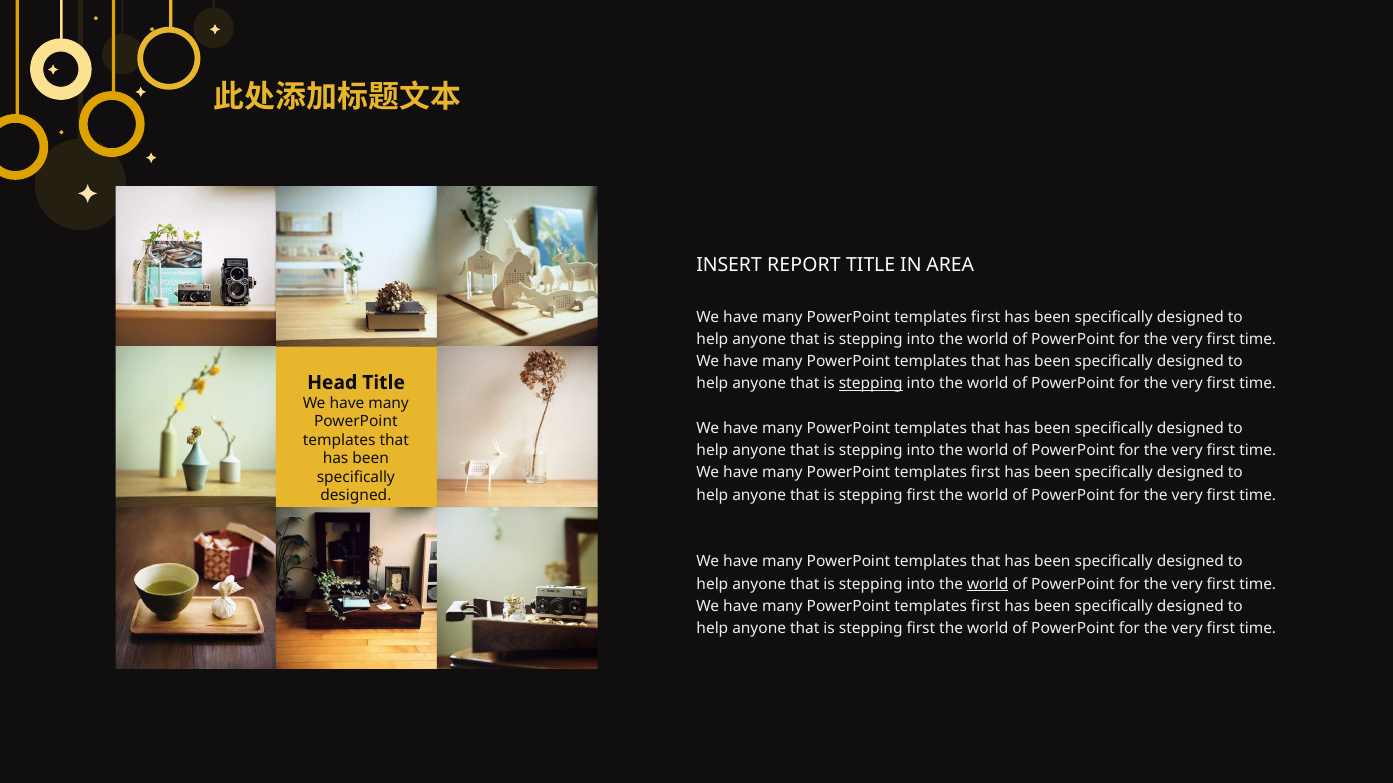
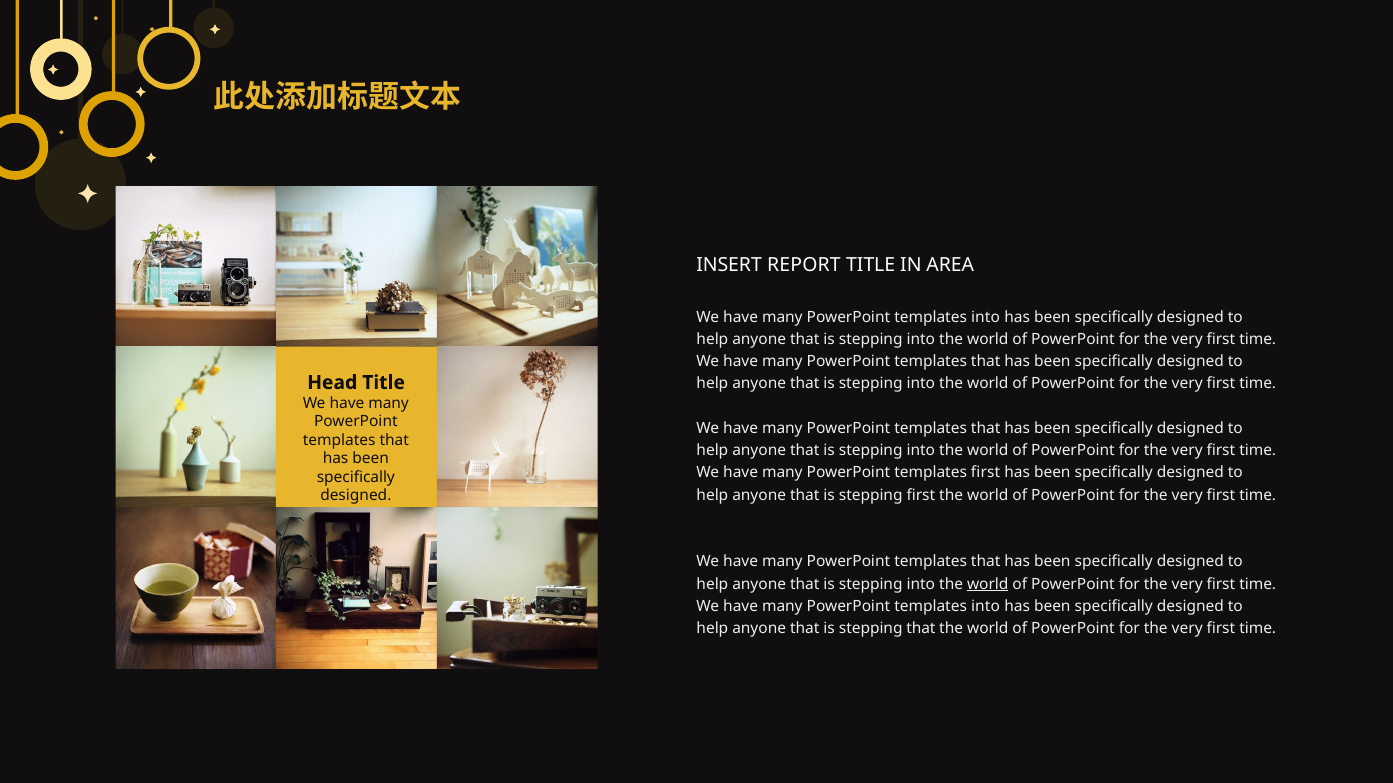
first: first -> into (986, 317)
stepping underline: present -> none (871, 384)
first: first -> into (986, 607)
first: first -> that (921, 629)
